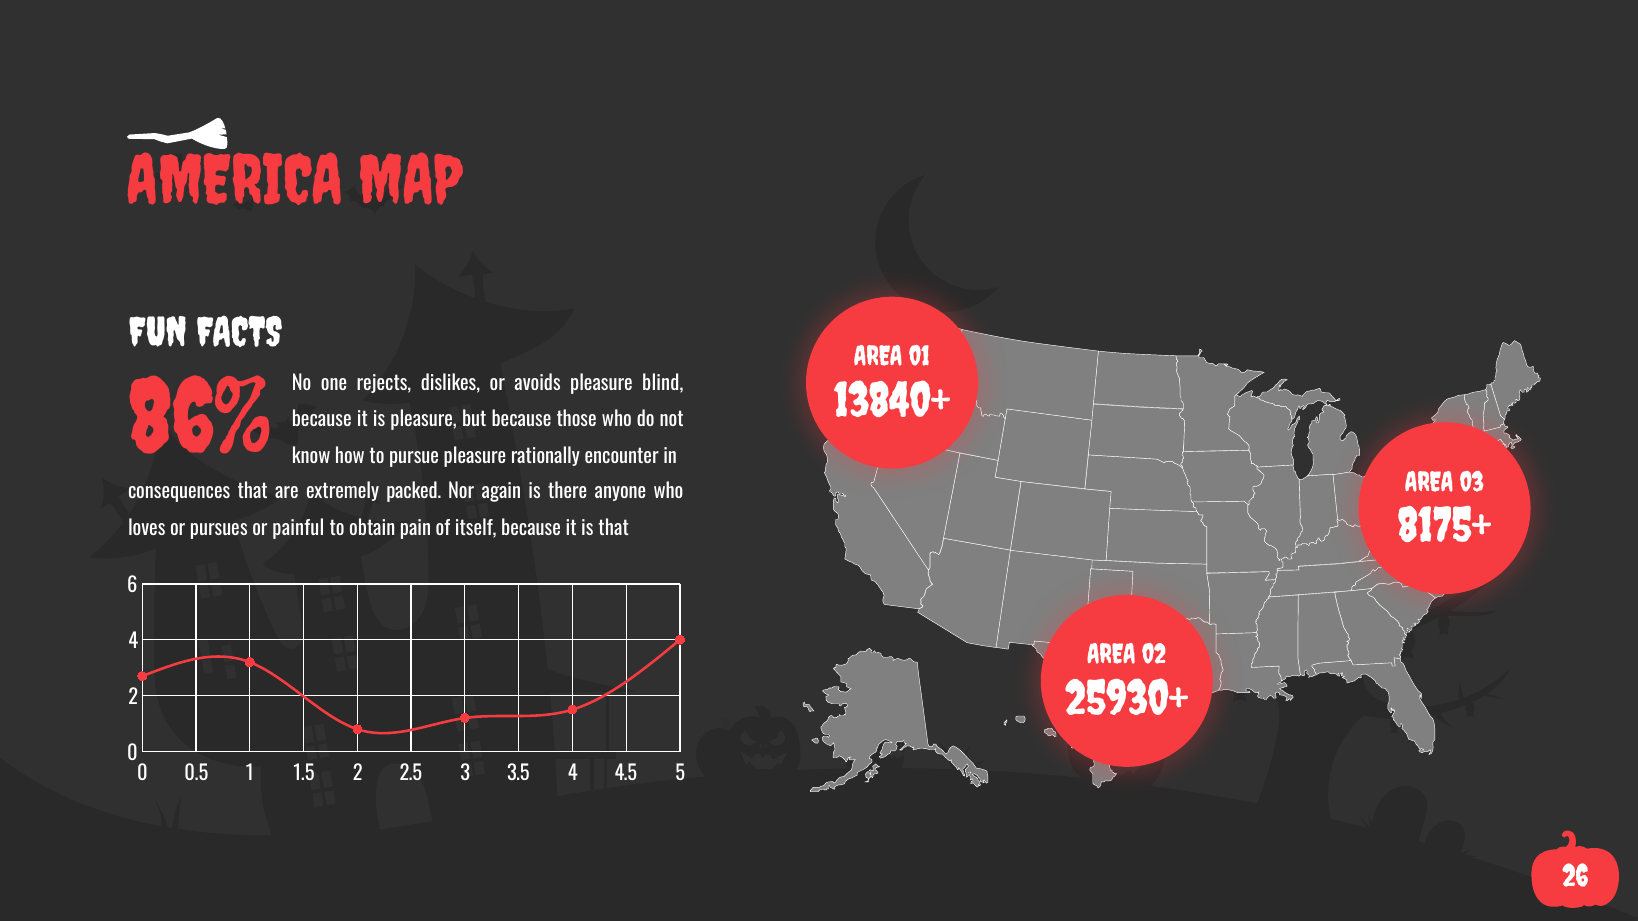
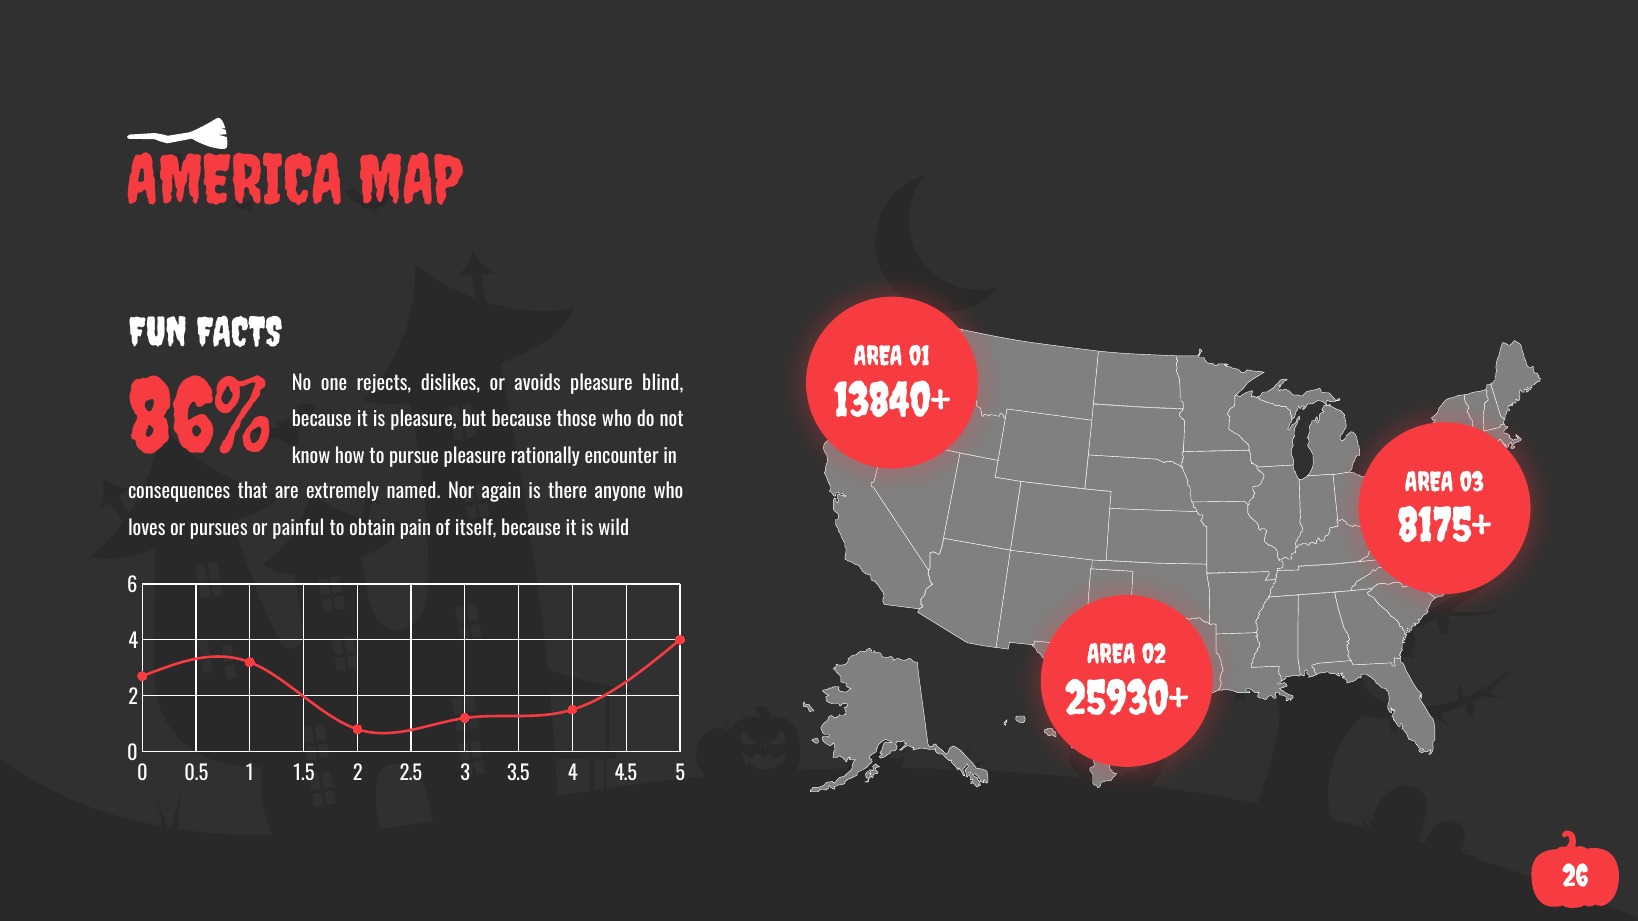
packed: packed -> named (414, 492)
is that: that -> wild (614, 529)
